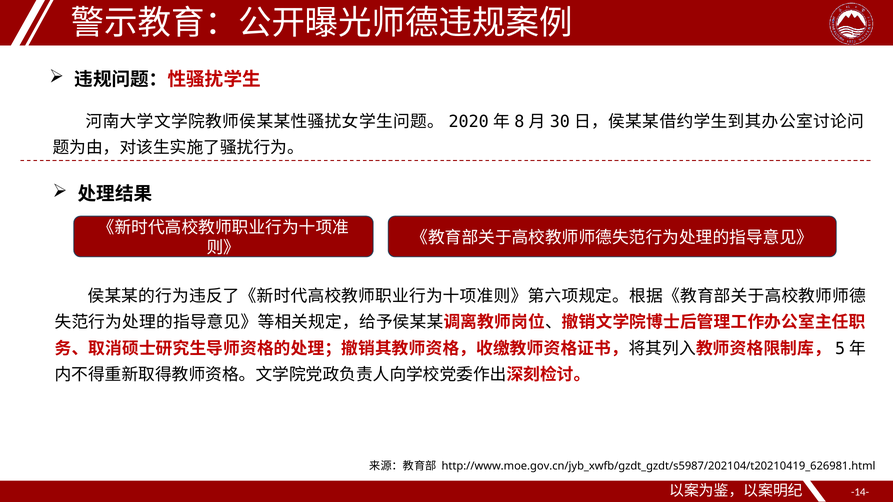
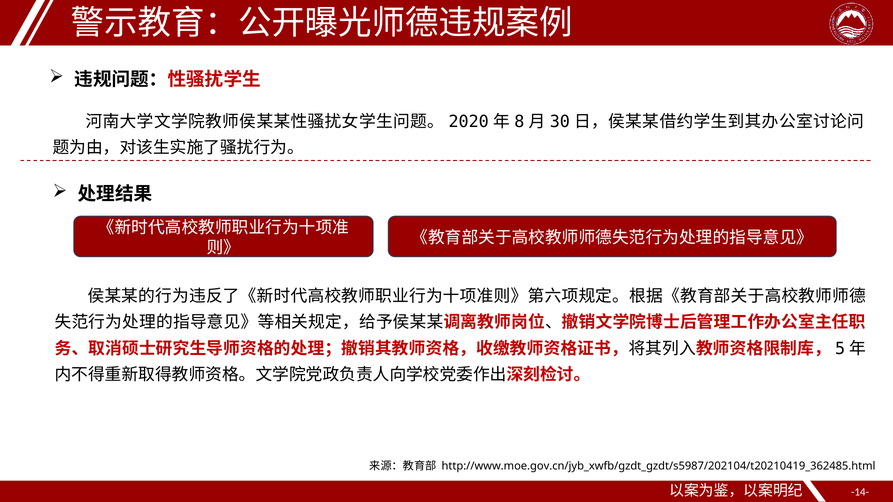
http://www.moe.gov.cn/jyb_xwfb/gzdt_gzdt/s5987/202104/t20210419_626981.html: http://www.moe.gov.cn/jyb_xwfb/gzdt_gzdt/s5987/202104/t20210419_626981.html -> http://www.moe.gov.cn/jyb_xwfb/gzdt_gzdt/s5987/202104/t20210419_362485.html (659, 466)
